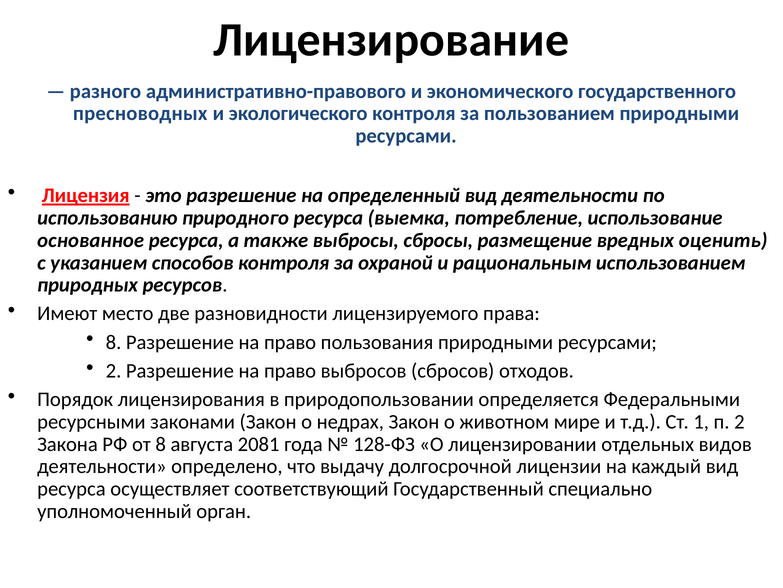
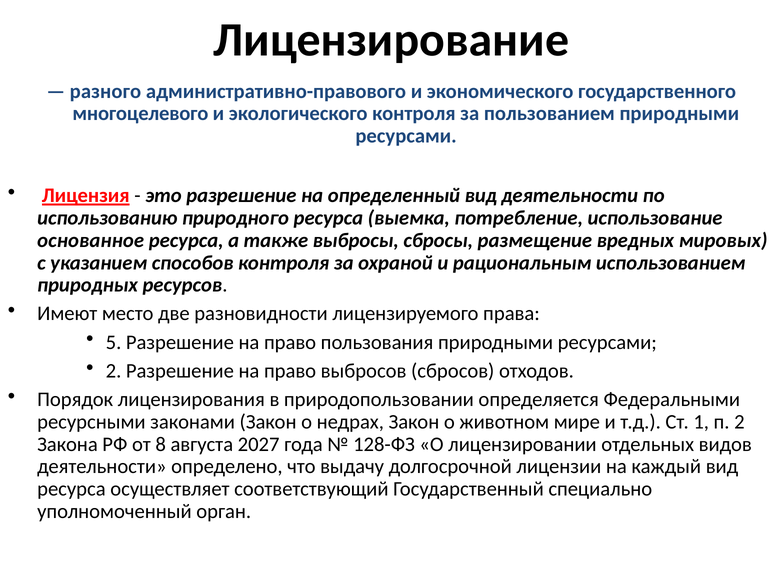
пресноводных: пресноводных -> многоцелевого (140, 113)
оценить: оценить -> мировых (723, 240)
8: 8 -> 5 (114, 342)
2081: 2081 -> 2027 (259, 444)
